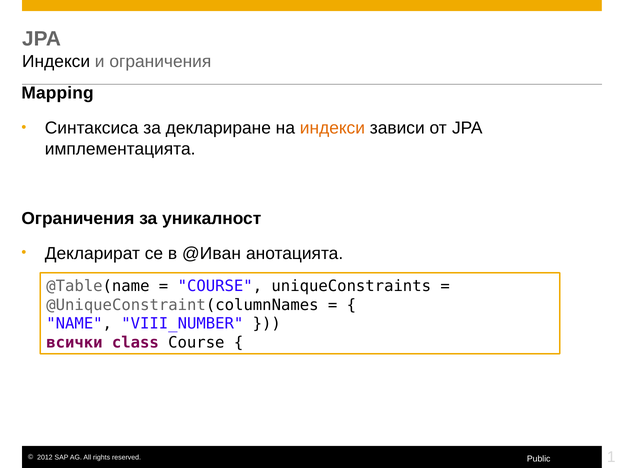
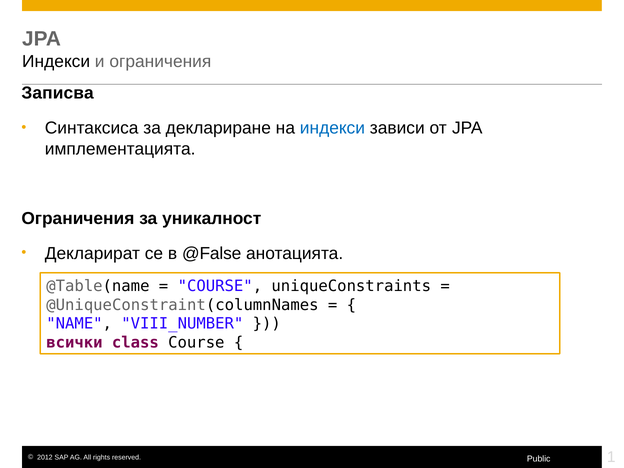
Mapping: Mapping -> Записва (58, 93)
индекси colour: orange -> blue (332, 128)
@Иван: @Иван -> @False (212, 253)
